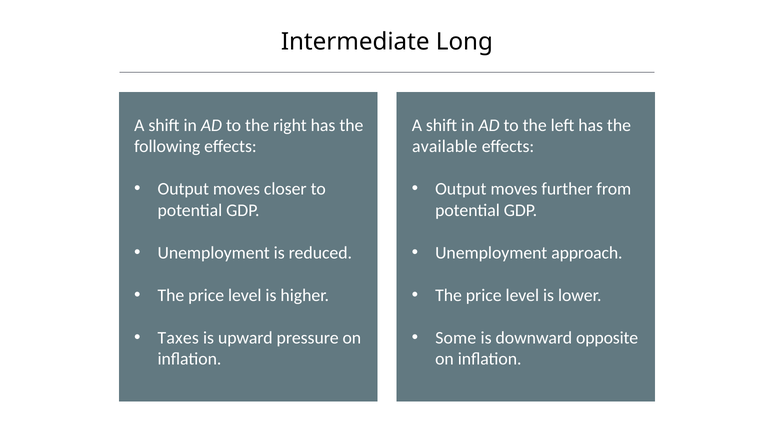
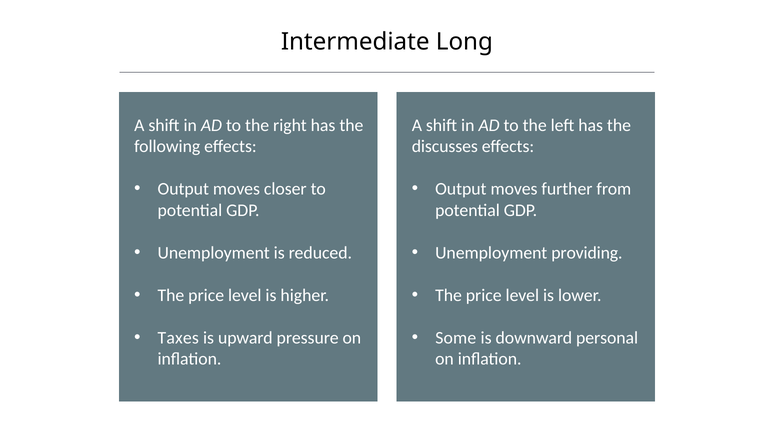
available: available -> discusses (445, 147)
approach: approach -> providing (587, 253)
opposite: opposite -> personal (607, 338)
